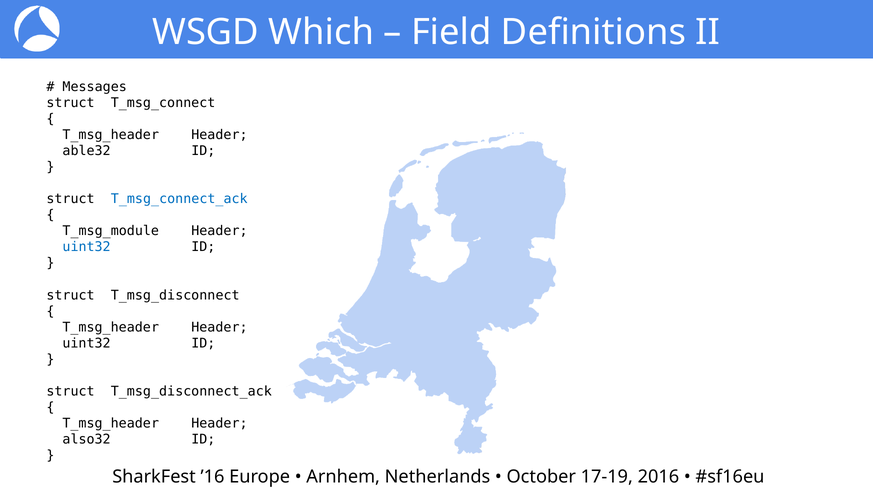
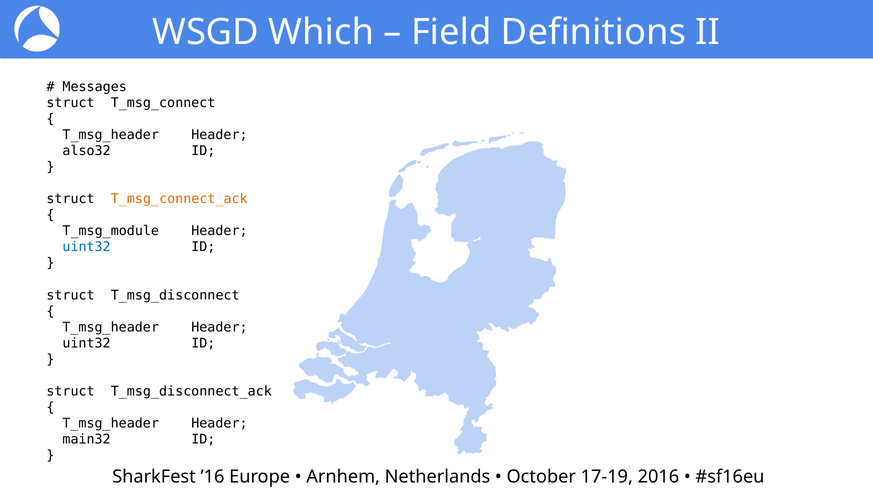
able32: able32 -> also32 (87, 151)
T_msg_connect_ack colour: blue -> orange (179, 199)
also32: also32 -> main32 (87, 439)
